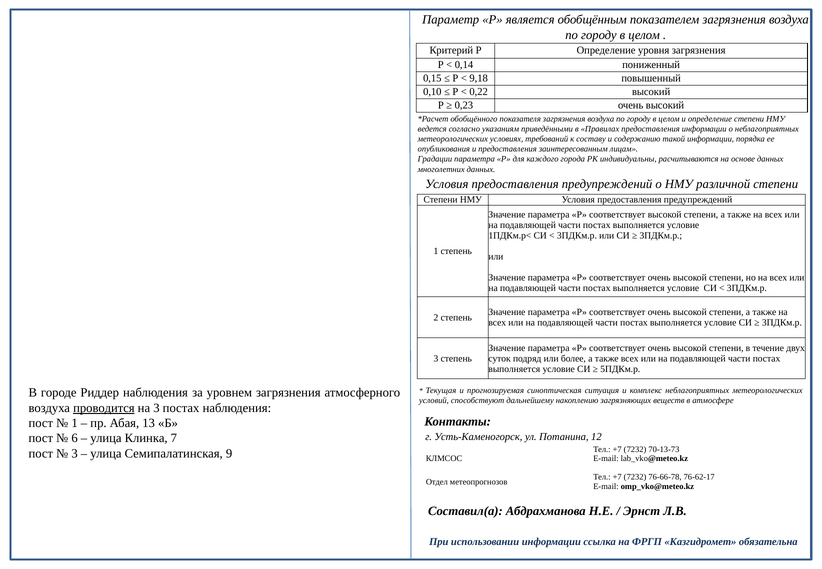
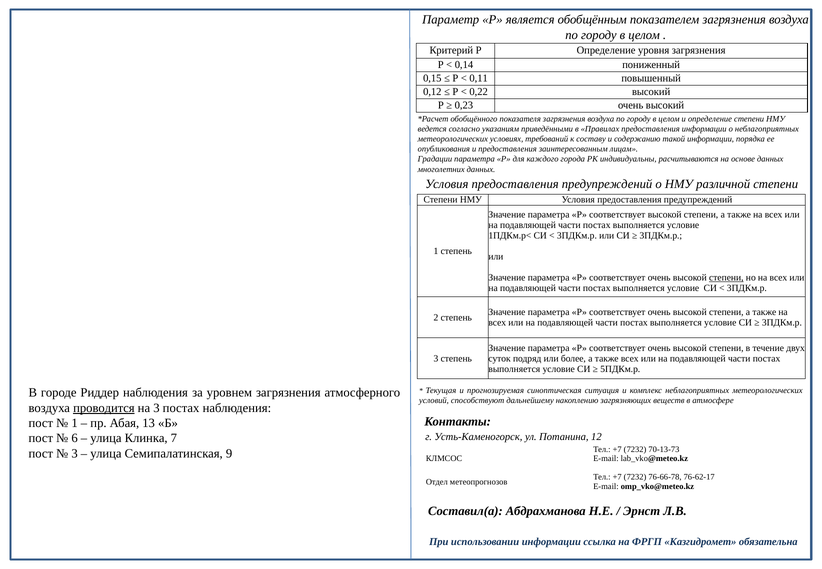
9,18: 9,18 -> 0,11 (479, 78)
0,10: 0,10 -> 0,12 (432, 92)
степени underline: none -> present (726, 277)
